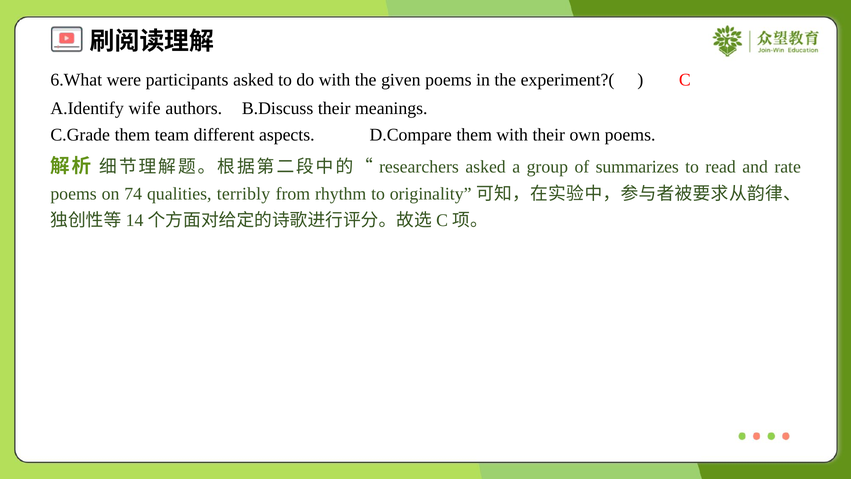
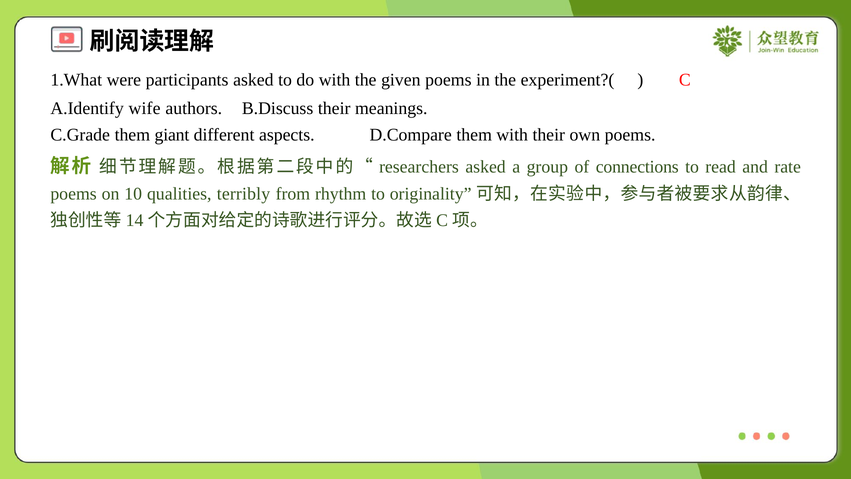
6.What: 6.What -> 1.What (76, 80)
team: team -> giant (172, 135)
summarizes: summarizes -> connections (637, 167)
74: 74 -> 10 (133, 194)
